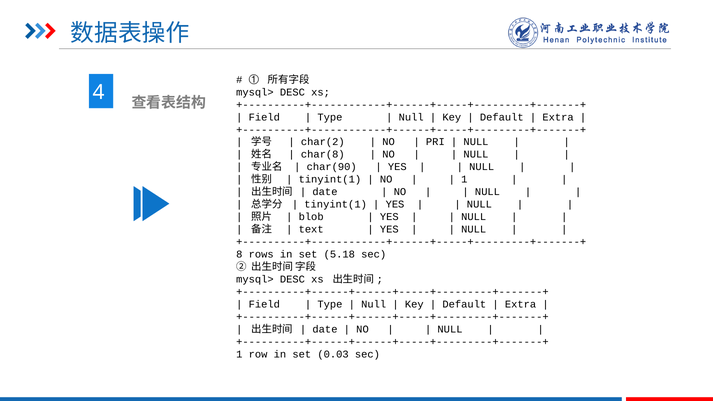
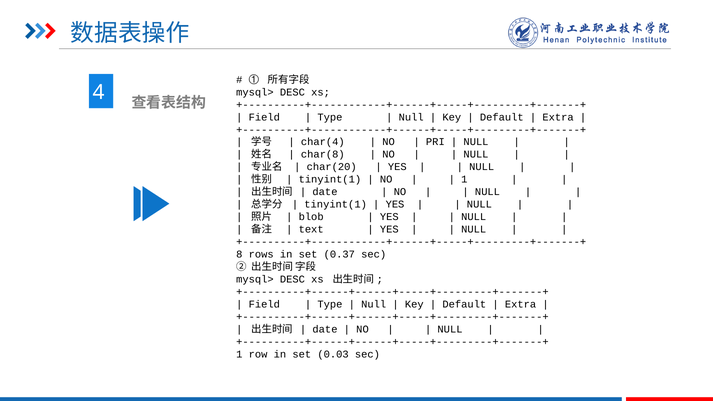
char(2: char(2 -> char(4 (323, 142)
char(90: char(90 -> char(20 (332, 167)
5.18: 5.18 -> 0.37 (339, 255)
